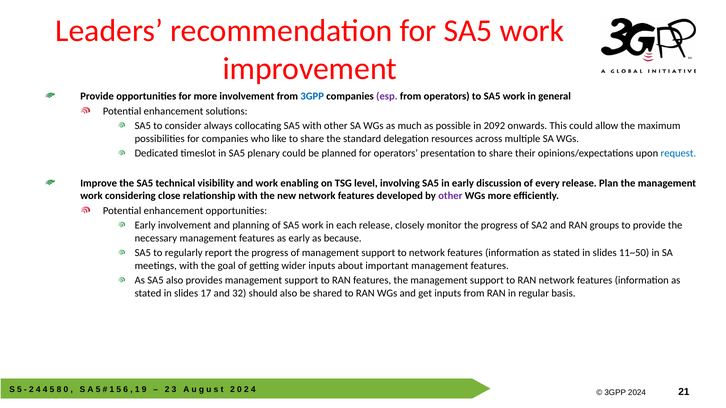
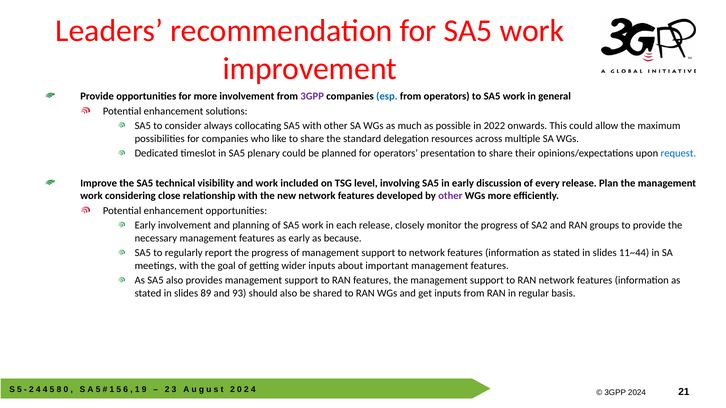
3GPP colour: blue -> purple (312, 96)
esp colour: purple -> blue (387, 96)
2092: 2092 -> 2022 (494, 126)
enabling: enabling -> included (299, 183)
11~50: 11~50 -> 11~44 (634, 253)
17: 17 -> 89 (206, 293)
32: 32 -> 93 (239, 293)
